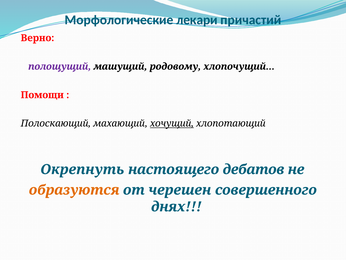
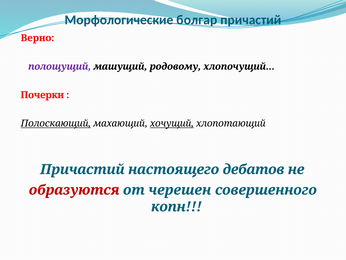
лекари: лекари -> болгар (197, 20)
Помощи: Помощи -> Почерки (42, 95)
Полоскающий underline: none -> present (56, 123)
Окрепнуть: Окрепнуть -> Причастий (82, 169)
образуются colour: orange -> red (74, 190)
днях: днях -> копн (176, 206)
